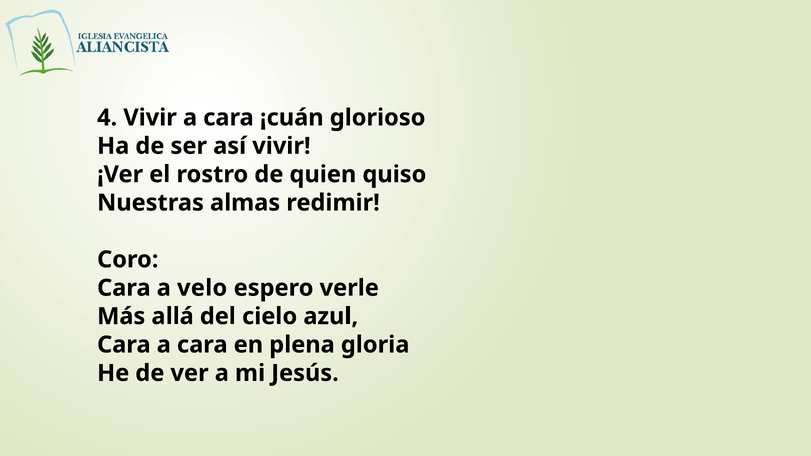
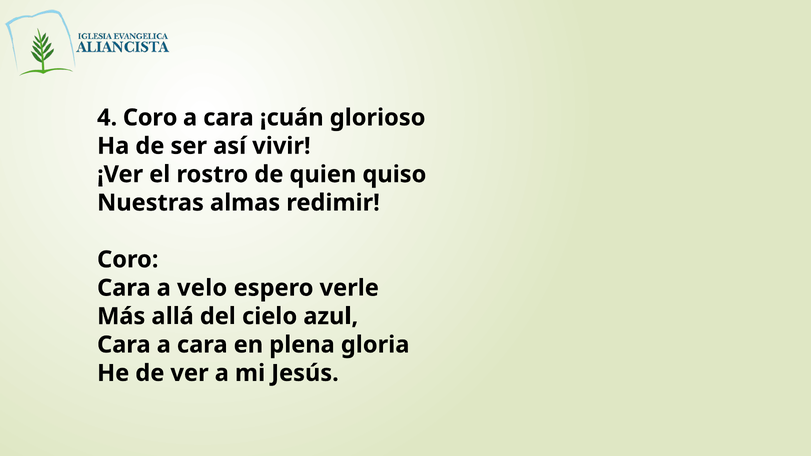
4 Vivir: Vivir -> Coro (150, 118)
